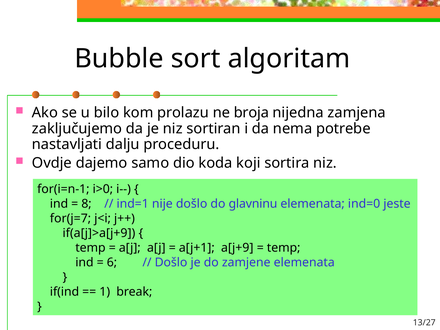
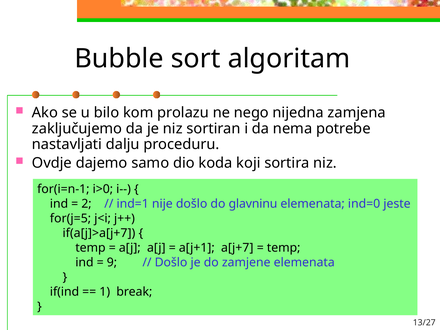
broja: broja -> nego (251, 113)
8: 8 -> 2 (86, 204)
for(j=7: for(j=7 -> for(j=5 (70, 219)
if(a[j]>a[j+9: if(a[j]>a[j+9 -> if(a[j]>a[j+7 (99, 233)
a[j+9: a[j+9 -> a[j+7 (237, 248)
6: 6 -> 9 (112, 263)
